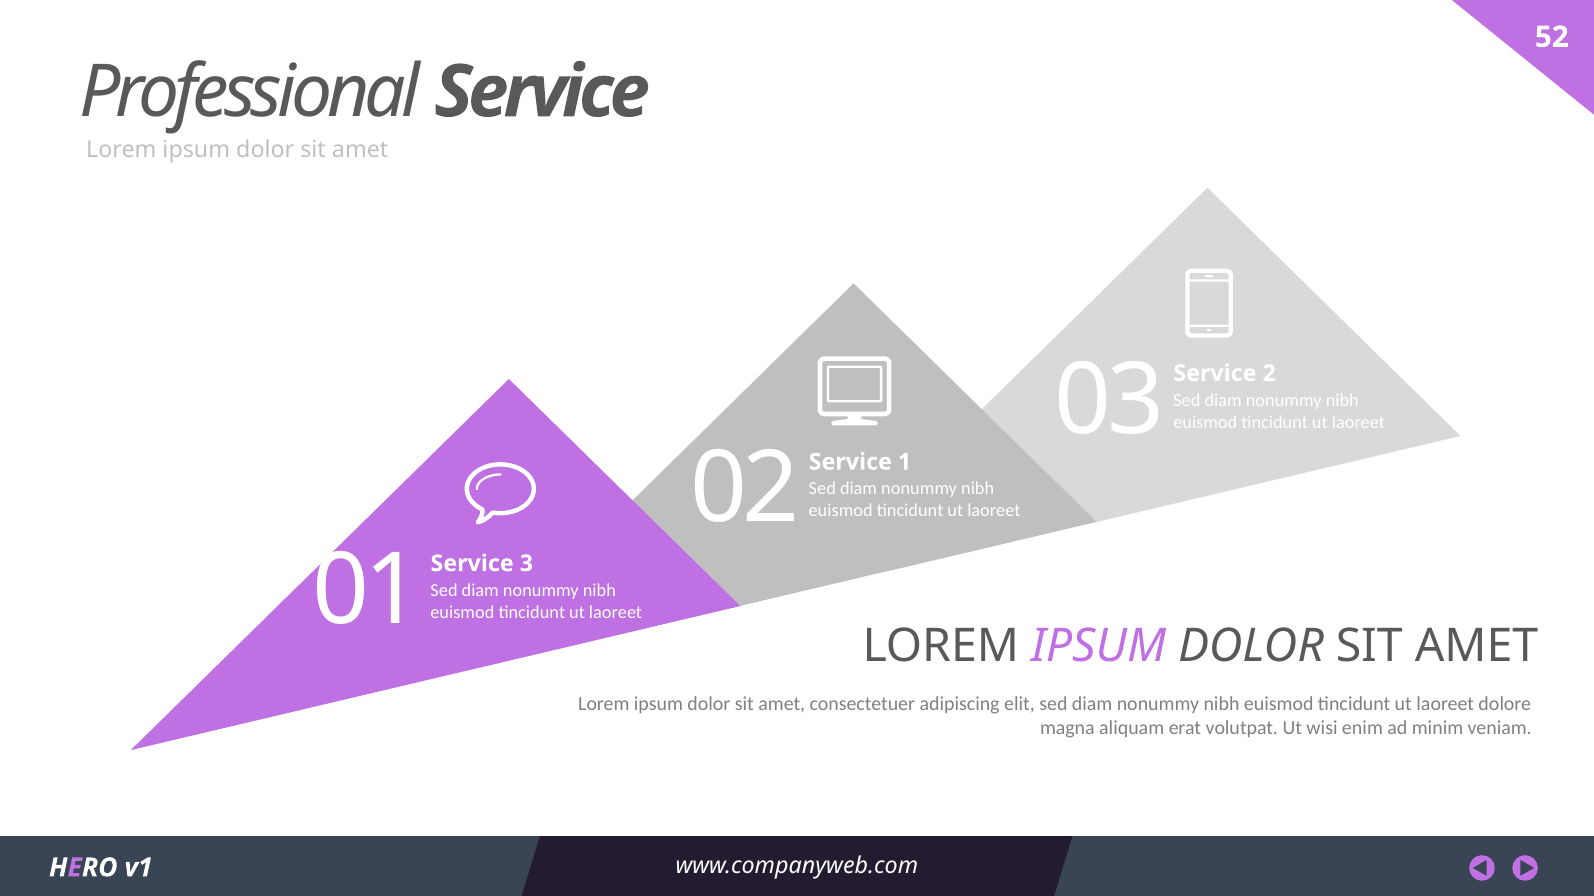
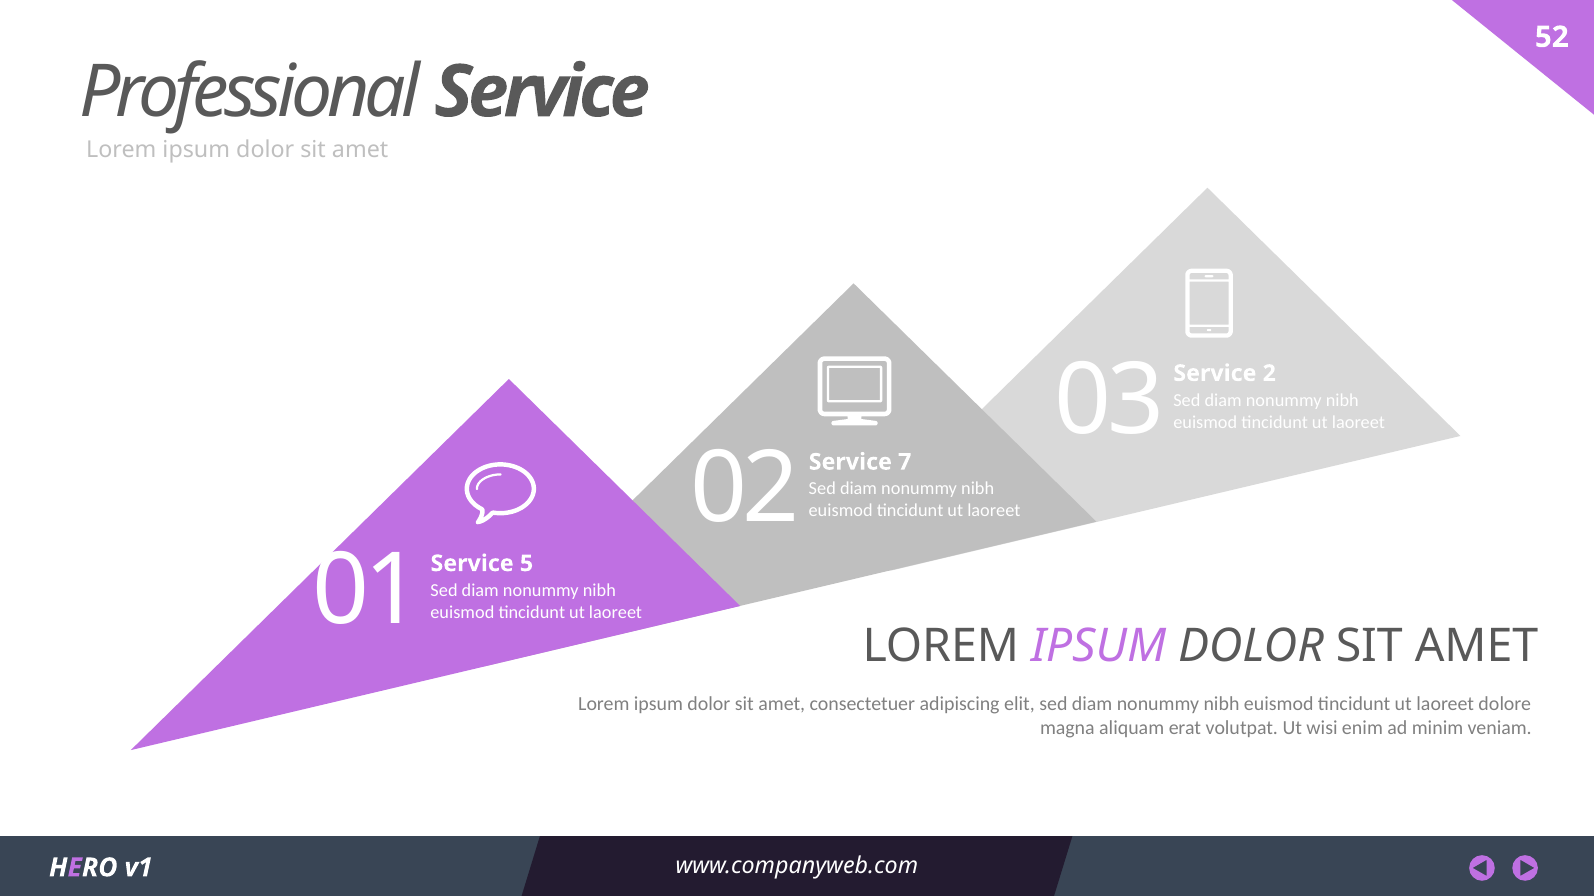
1: 1 -> 7 (905, 462)
3: 3 -> 5 (526, 564)
